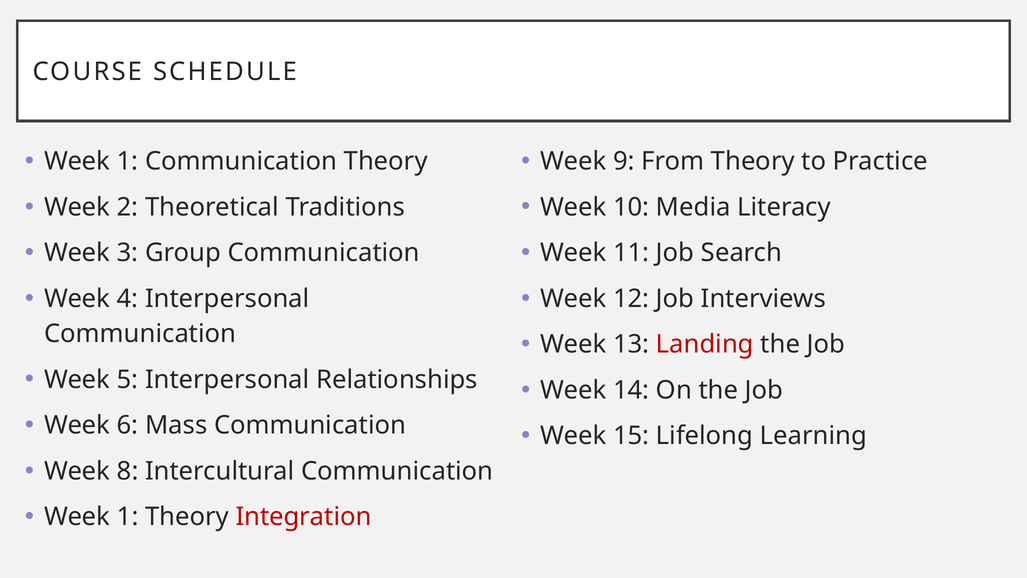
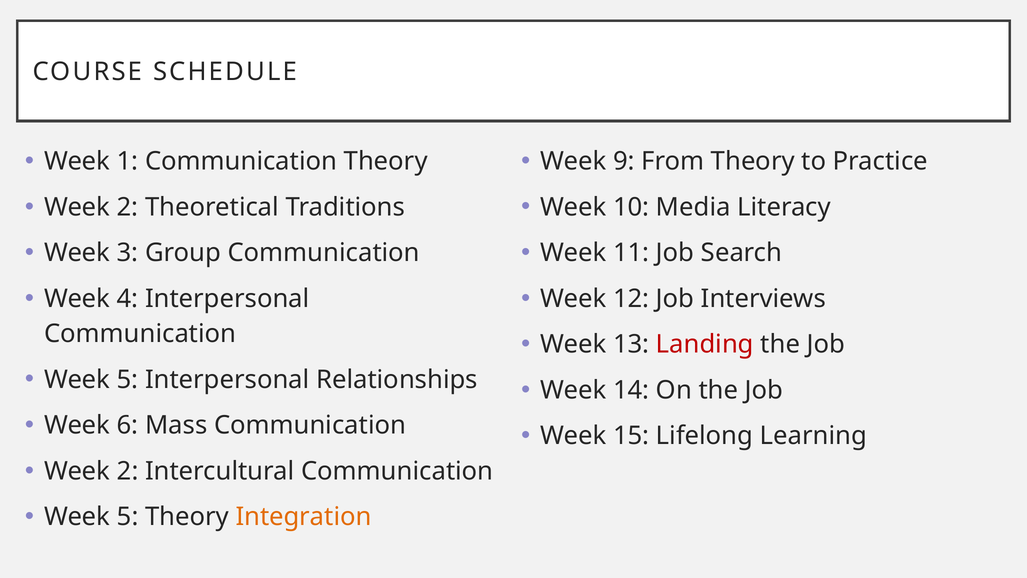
8: 8 -> 2 (128, 471)
1: 1 -> 5 (128, 517)
Integration colour: red -> orange (304, 517)
